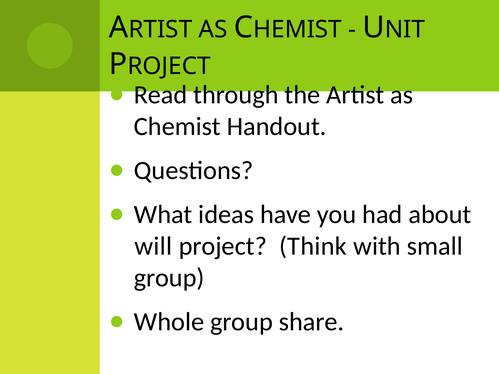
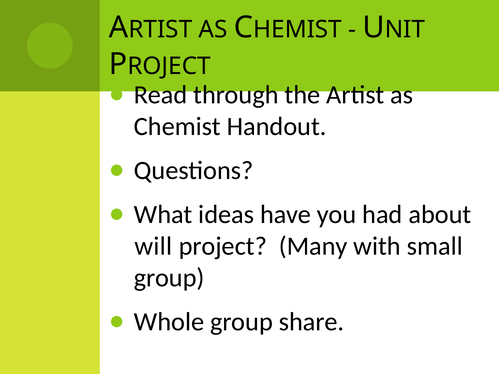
Think: Think -> Many (313, 246)
